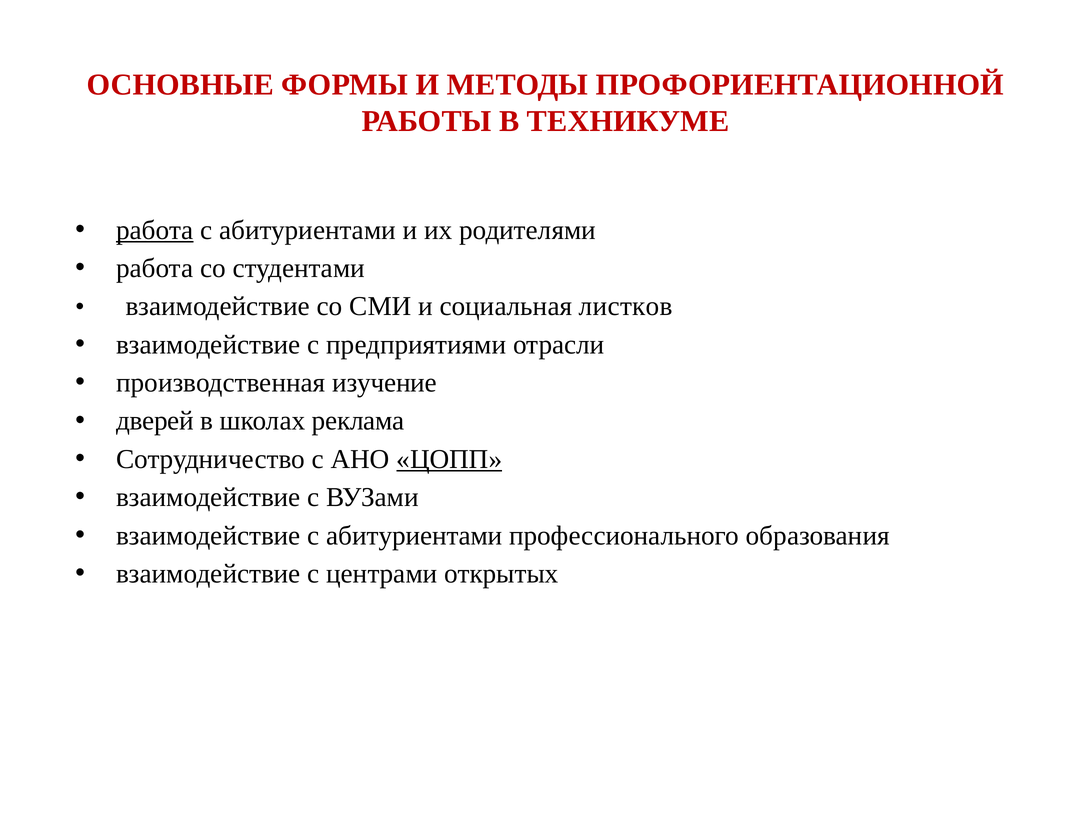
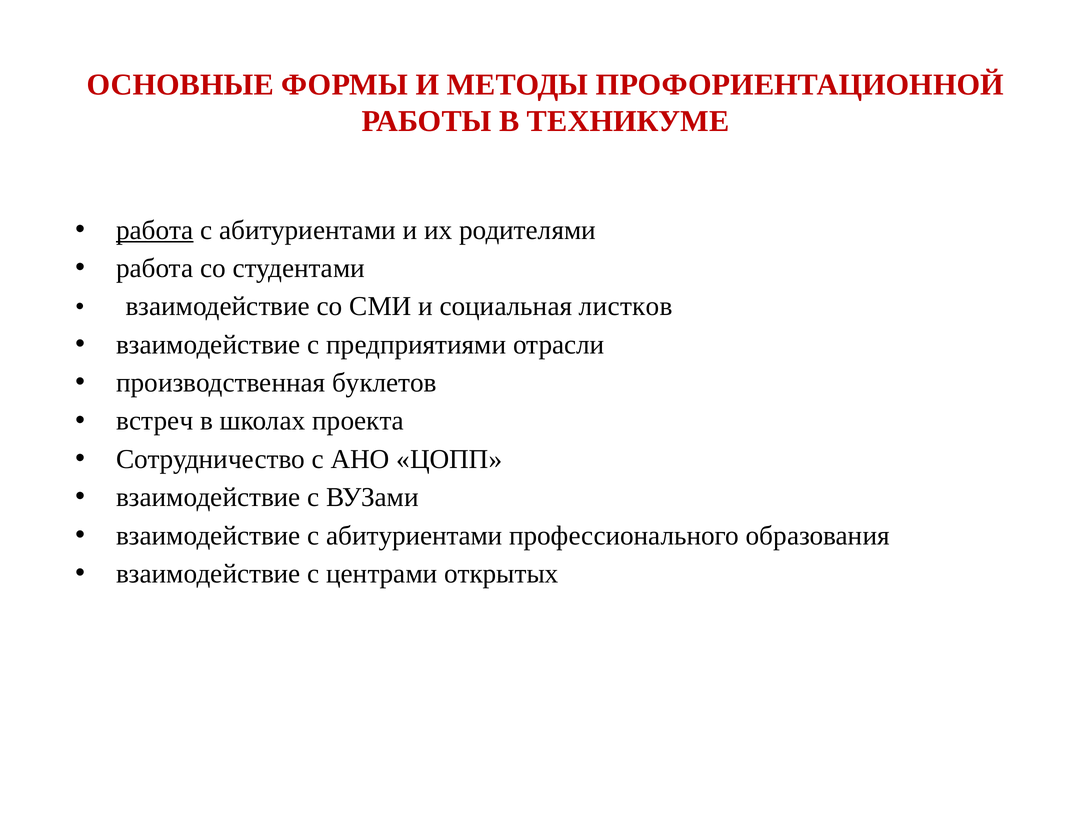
изучение: изучение -> буклетов (384, 383)
дверей: дверей -> встреч (155, 421)
реклама: реклама -> проекта (358, 421)
ЦОПП underline: present -> none (449, 459)
